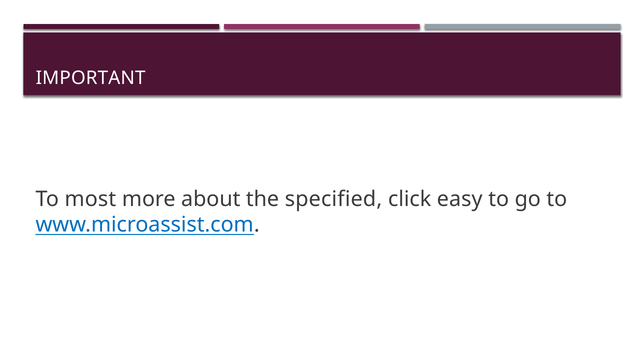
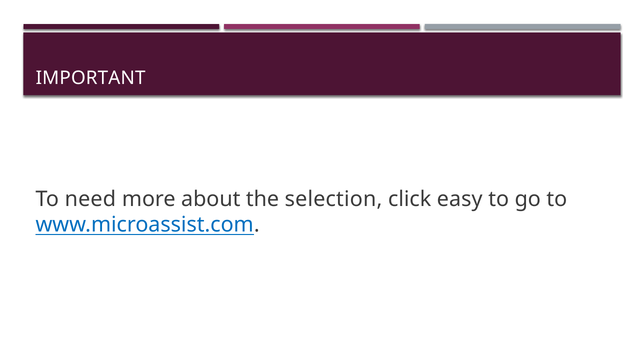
most: most -> need (90, 199)
specified: specified -> selection (333, 199)
